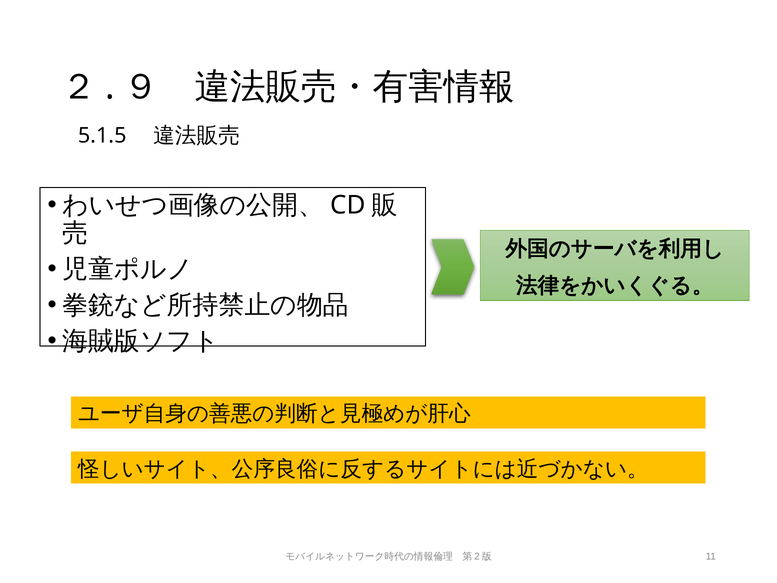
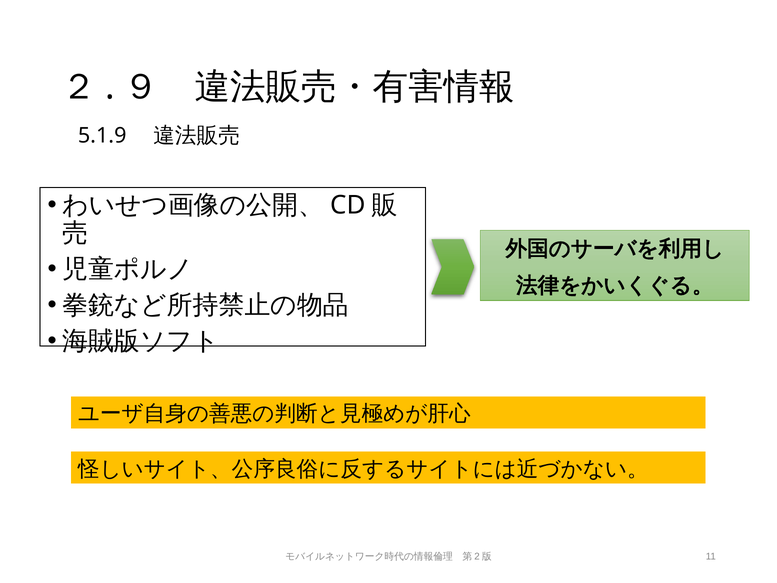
5.1.5: 5.1.5 -> 5.1.9 (102, 136)
